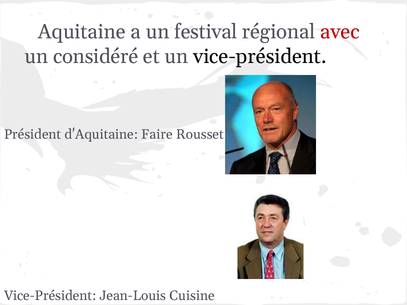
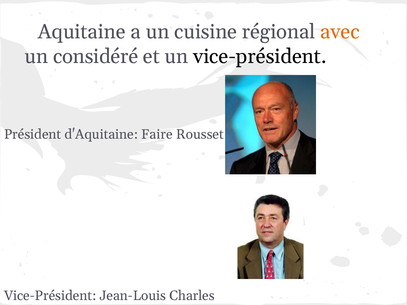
festival: festival -> cuisine (206, 32)
avec colour: red -> orange (340, 32)
Cuisine: Cuisine -> Charles (192, 296)
